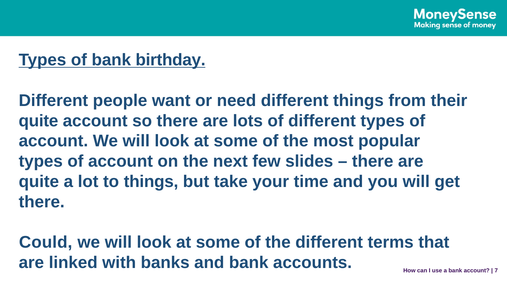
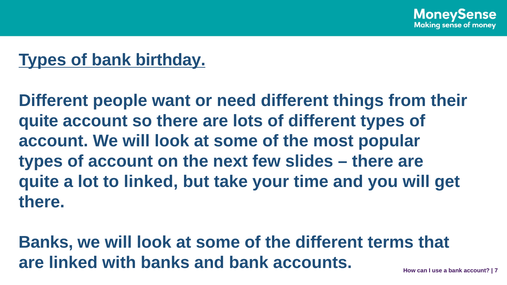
to things: things -> linked (151, 182)
Could: Could -> Banks (46, 243)
